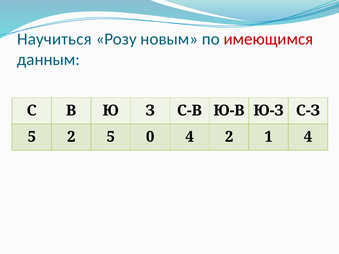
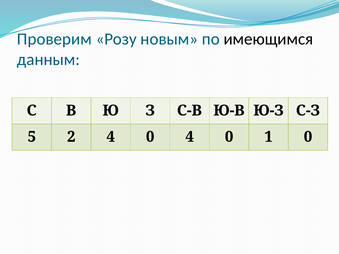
Научиться: Научиться -> Проверим (54, 39)
имеющимся colour: red -> black (268, 39)
2 5: 5 -> 4 (111, 137)
0 4 2: 2 -> 0 (229, 137)
1 4: 4 -> 0 (308, 137)
